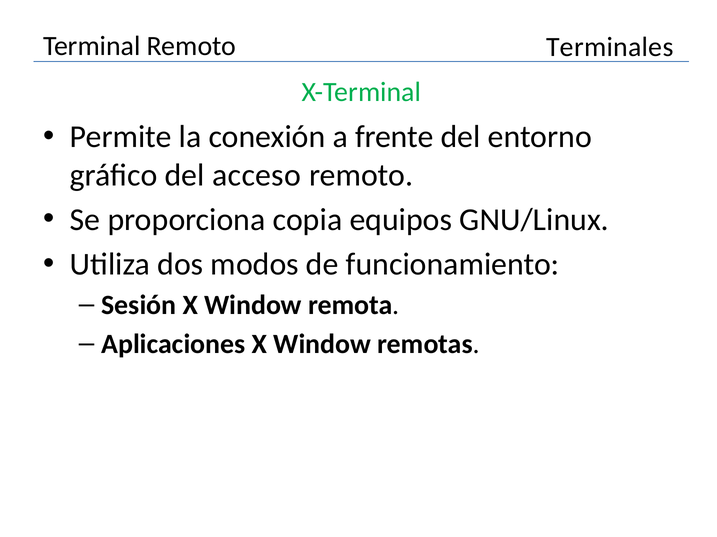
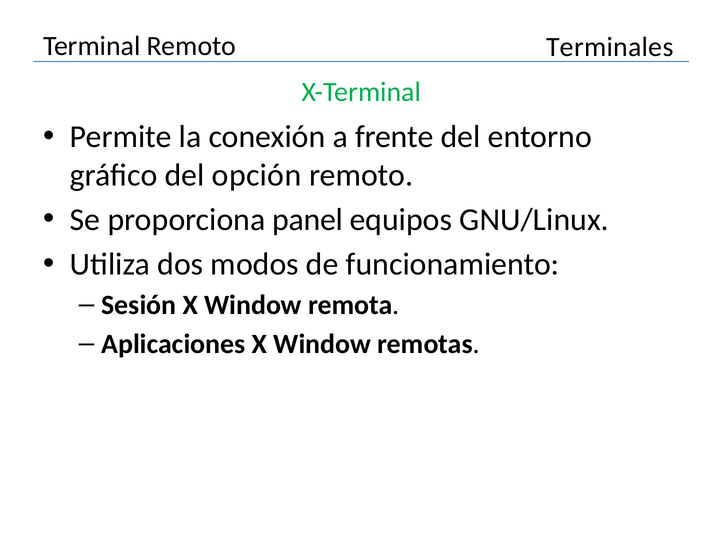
acceso: acceso -> opción (257, 175)
copia: copia -> panel (308, 220)
